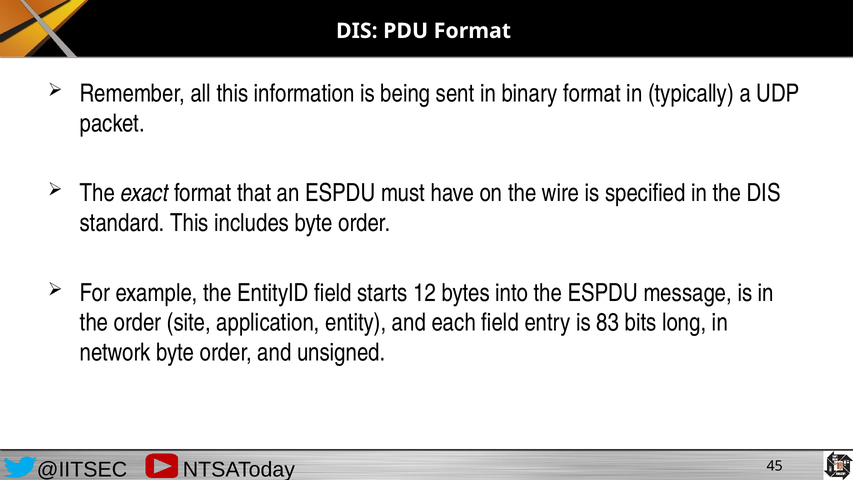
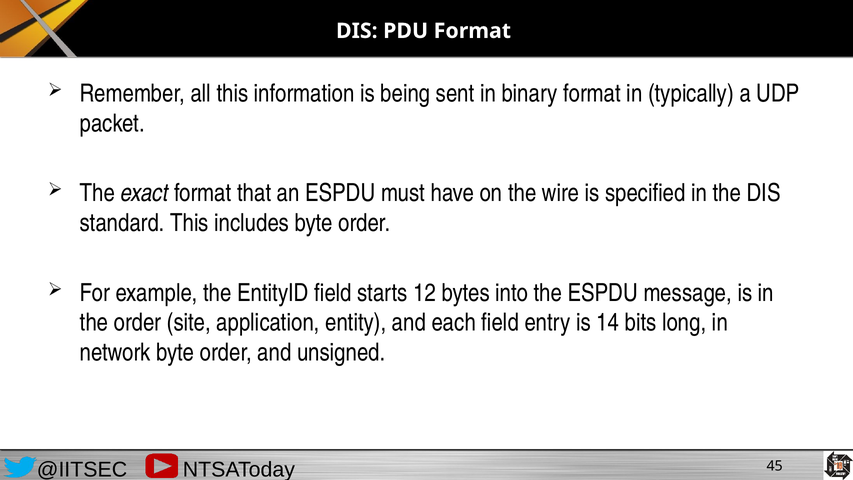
83: 83 -> 14 (608, 323)
